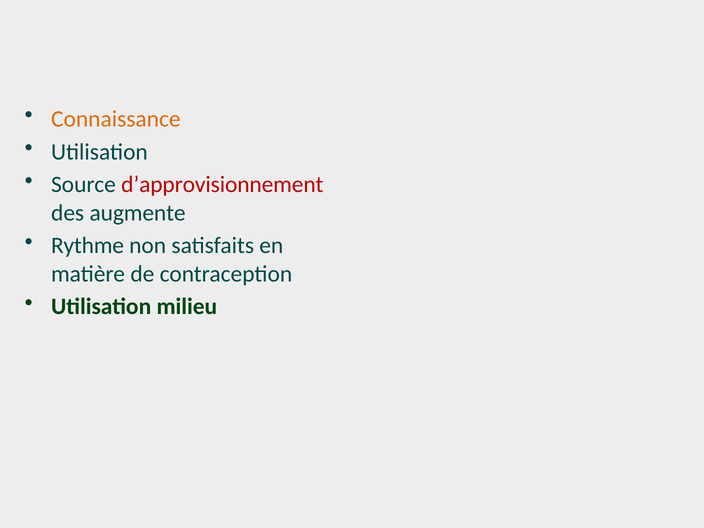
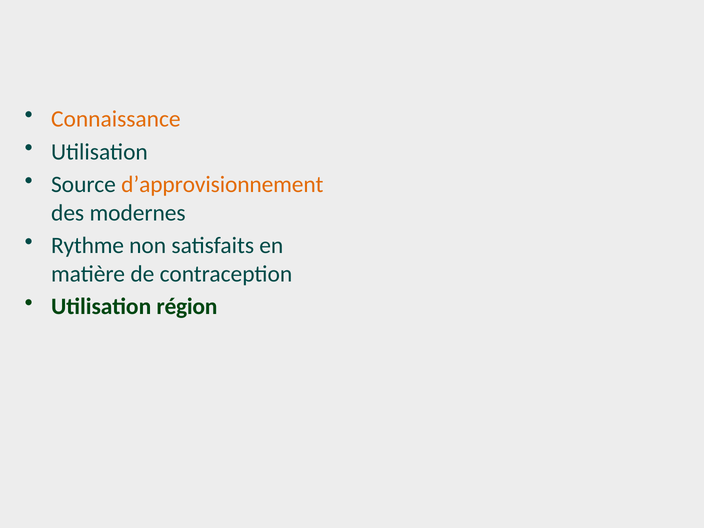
d’approvisionnement colour: red -> orange (222, 185)
augmente: augmente -> modernes (138, 213)
milieu: milieu -> région (187, 307)
